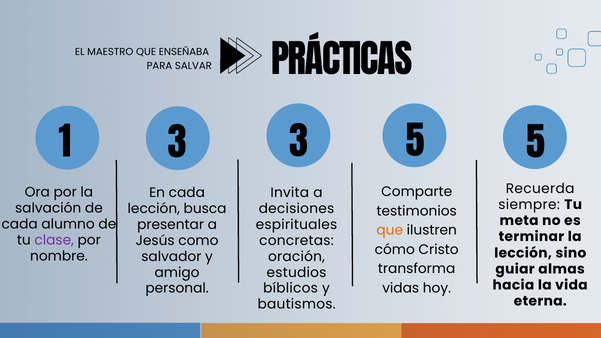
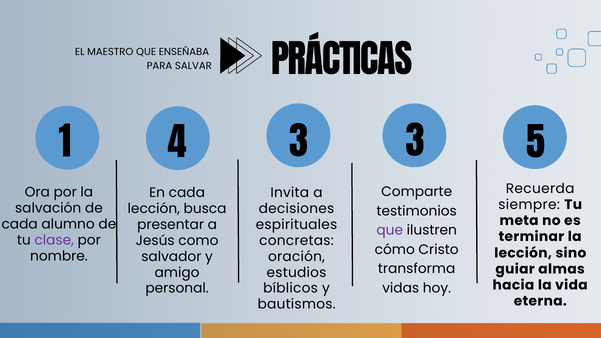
1 3: 3 -> 4 (177, 145)
3 5: 5 -> 3 (415, 143)
que colour: orange -> purple (390, 230)
